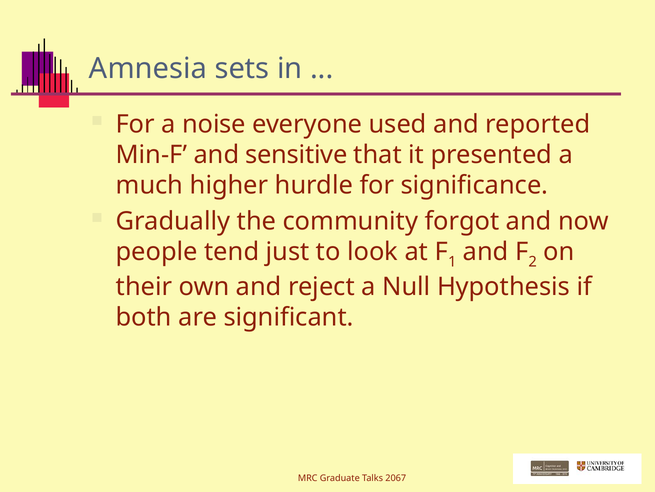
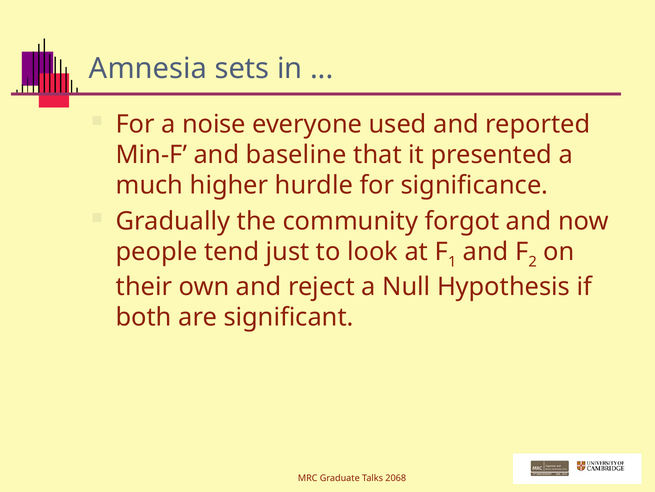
sensitive: sensitive -> baseline (296, 155)
2067: 2067 -> 2068 (396, 478)
